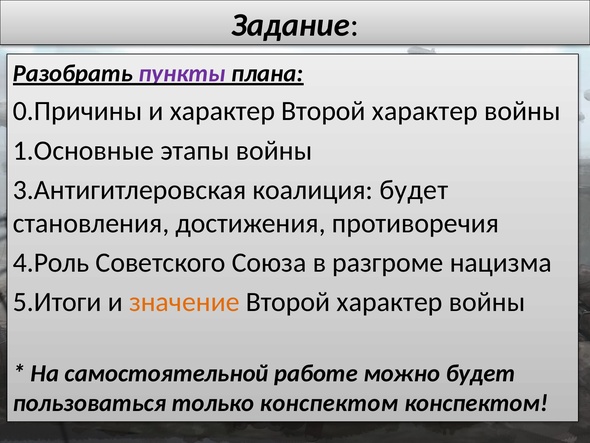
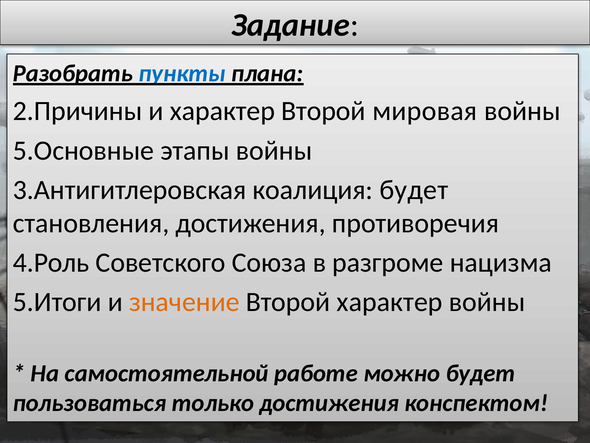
пункты colour: purple -> blue (182, 73)
0.Причины: 0.Причины -> 2.Причины (78, 111)
характер Второй характер: характер -> мировая (425, 111)
1.Основные: 1.Основные -> 5.Основные (83, 150)
только конспектом: конспектом -> достижения (329, 402)
